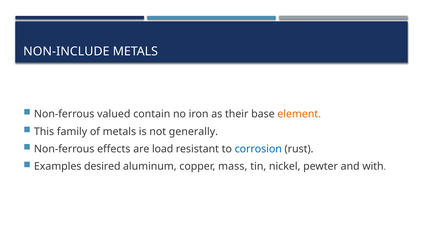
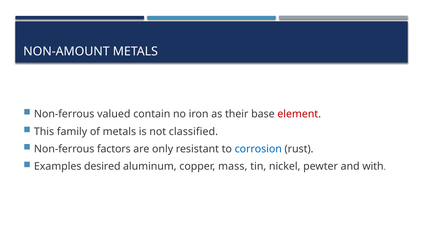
NON-INCLUDE: NON-INCLUDE -> NON-AMOUNT (66, 51)
element colour: orange -> red (299, 114)
generally: generally -> classified (193, 131)
effects: effects -> factors (114, 149)
load: load -> only (163, 149)
